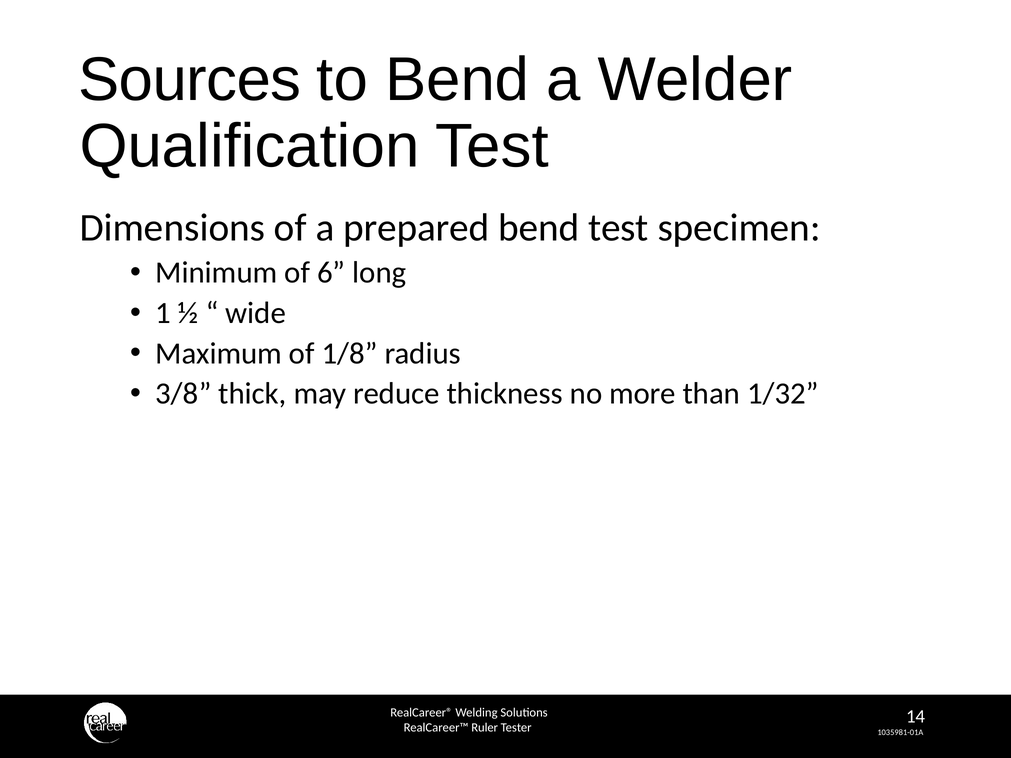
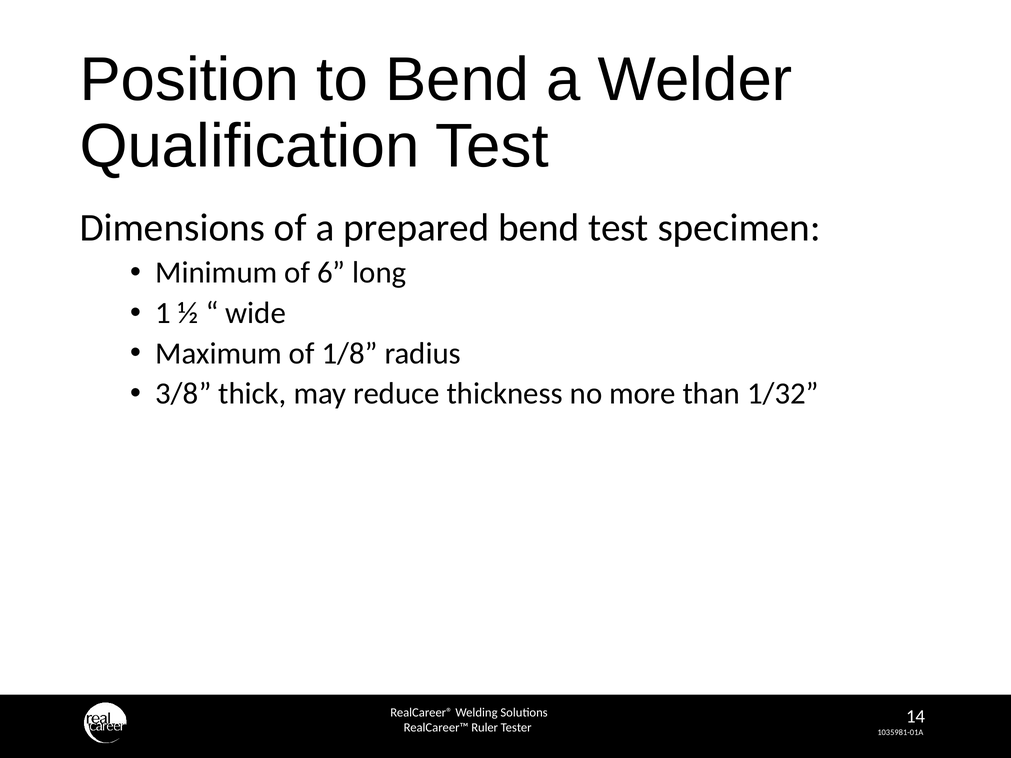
Sources: Sources -> Position (189, 80)
